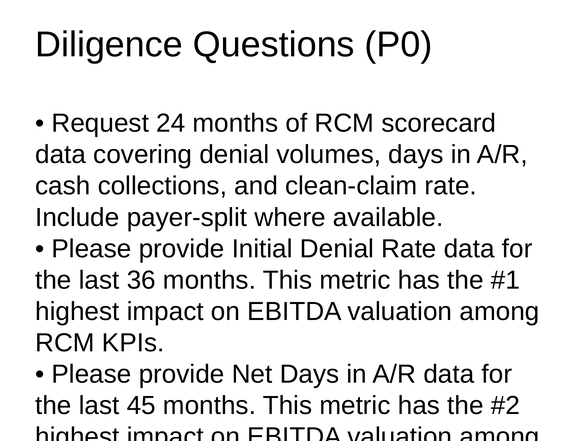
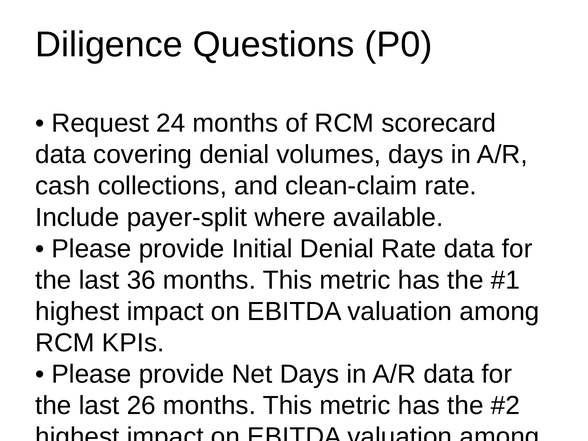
45: 45 -> 26 (141, 406)
